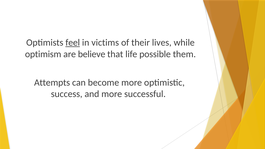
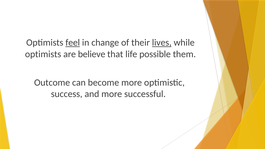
victims: victims -> change (105, 43)
lives underline: none -> present (162, 43)
optimism: optimism -> optimists (43, 54)
Attempts: Attempts -> Outcome (52, 83)
